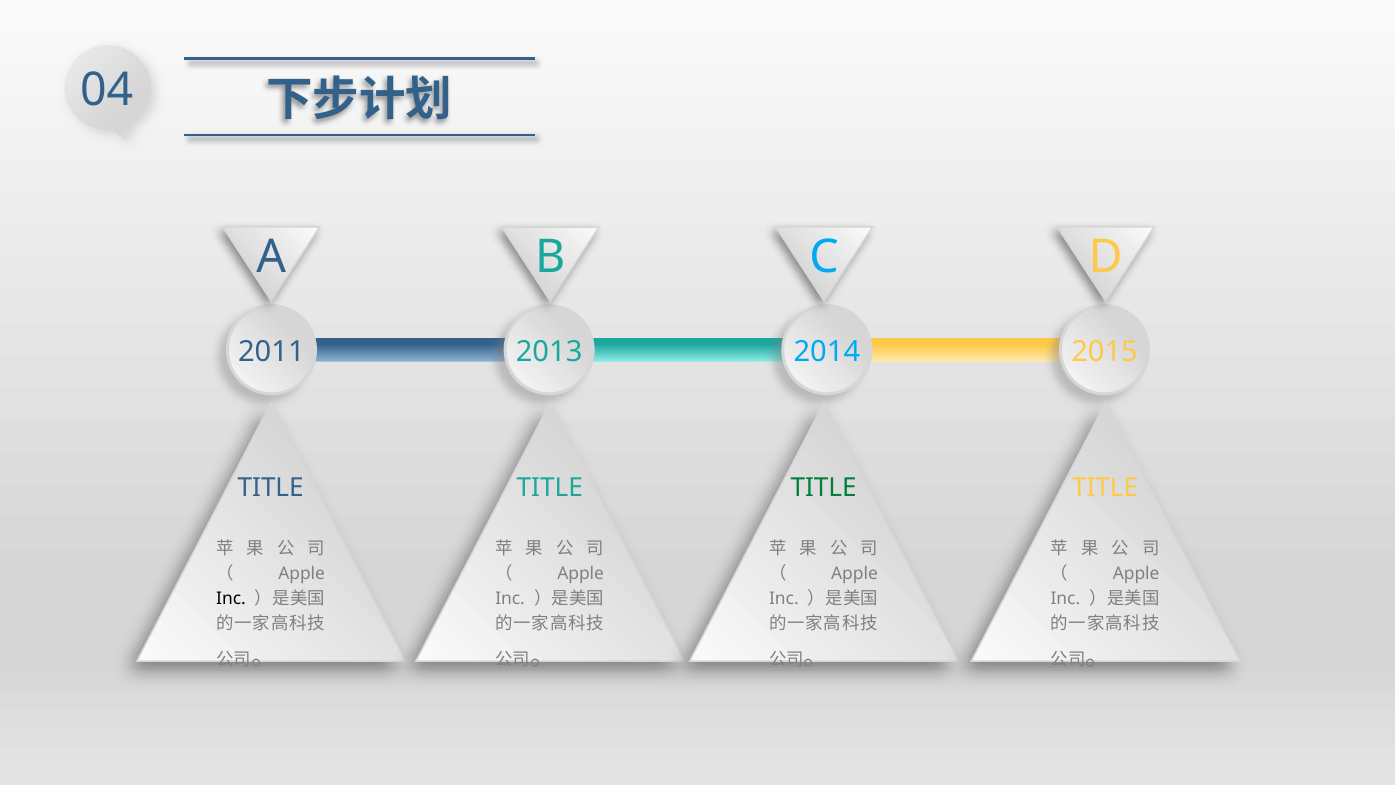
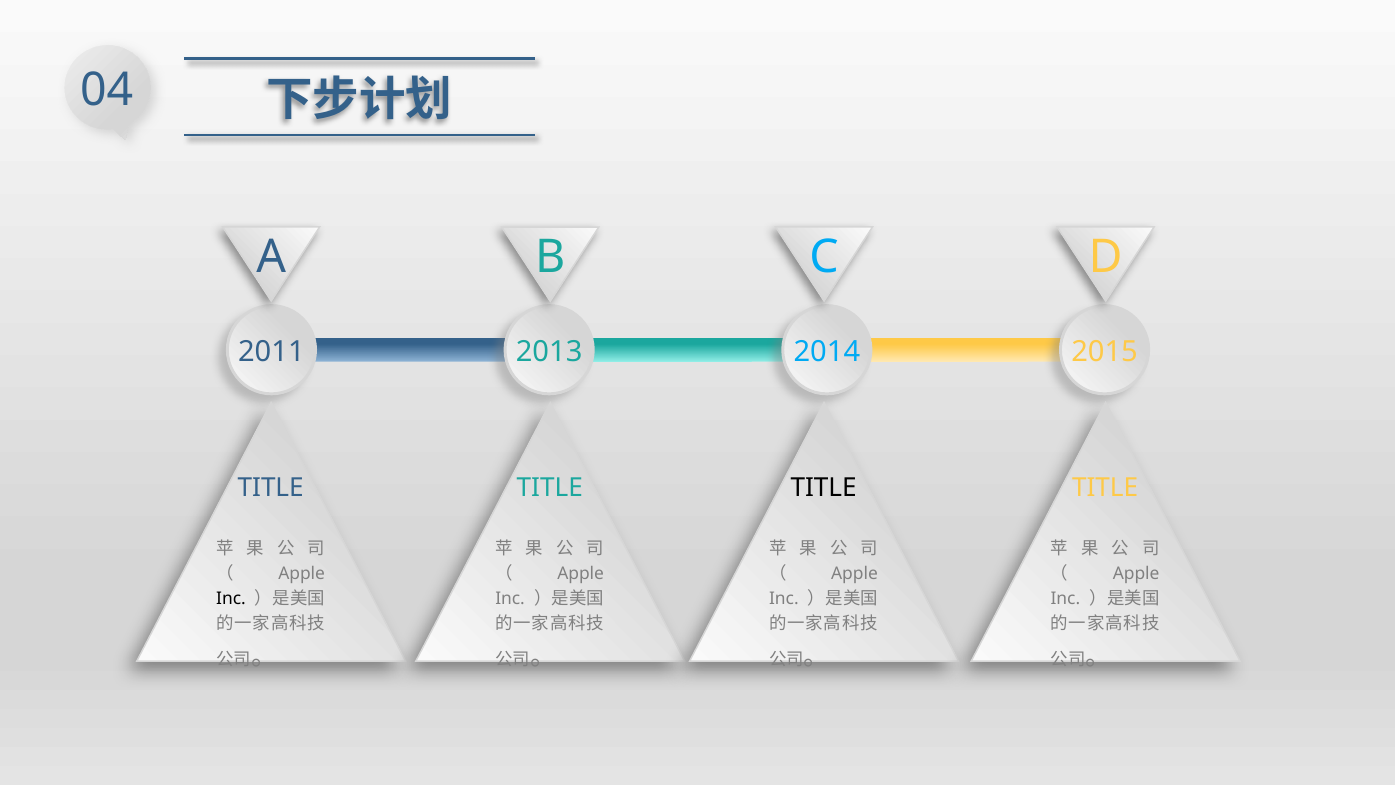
TITLE colour: green -> black (824, 487)
